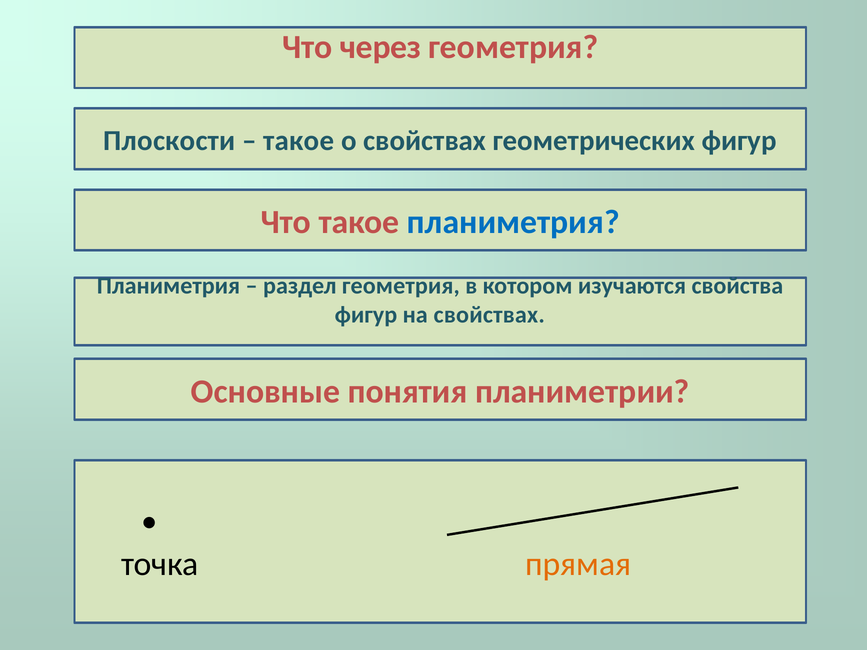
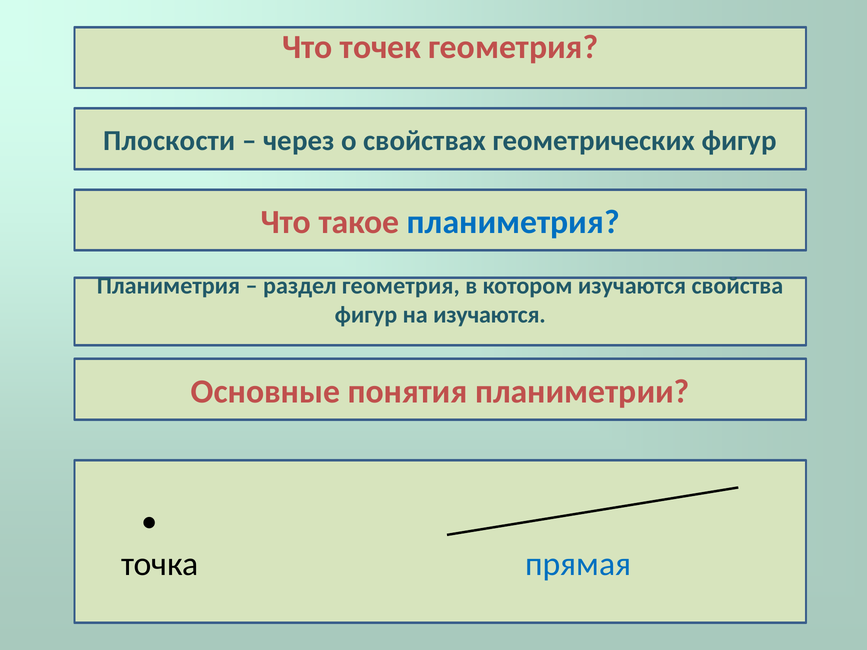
через: через -> точек (380, 47)
такое: такое -> через (299, 141)
на свойствах: свойствах -> изучаются (489, 315)
прямая colour: orange -> blue (578, 564)
